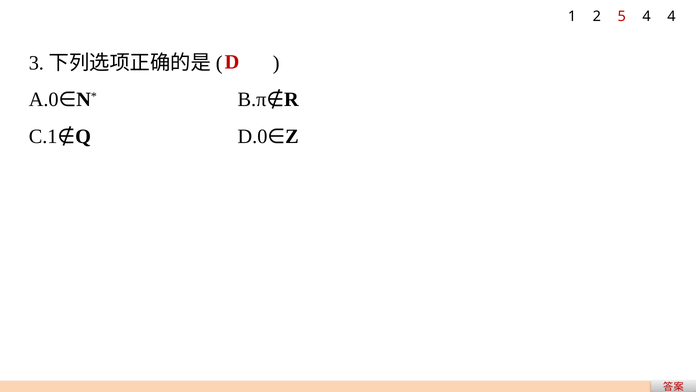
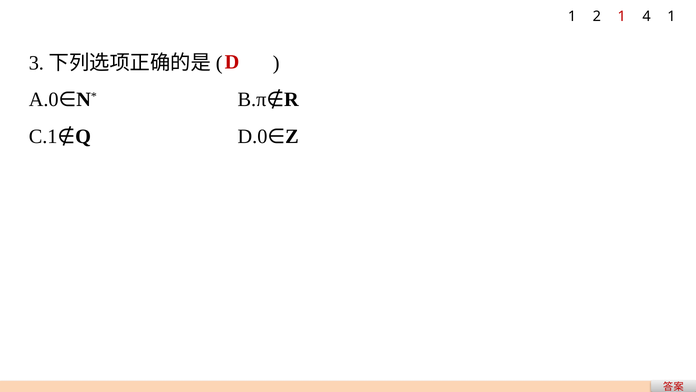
2 5: 5 -> 1 (622, 16)
4 4: 4 -> 1 (671, 16)
